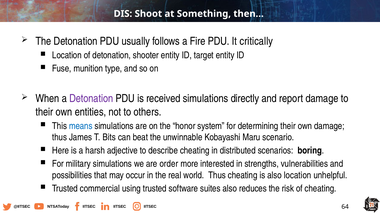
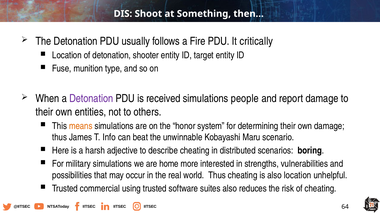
directly: directly -> people (245, 99)
means colour: blue -> orange (81, 126)
Bits: Bits -> Info (109, 138)
order: order -> home (169, 164)
